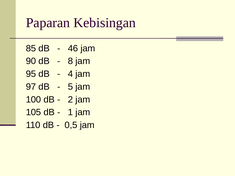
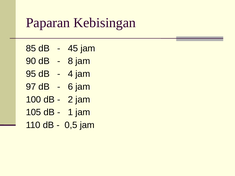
46: 46 -> 45 (73, 48)
5: 5 -> 6 (70, 87)
